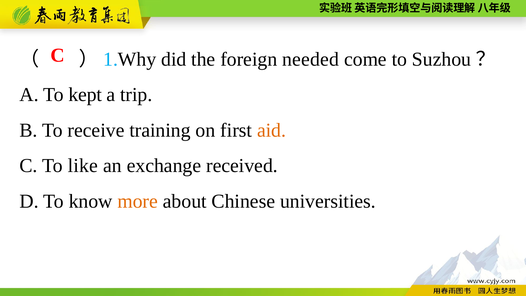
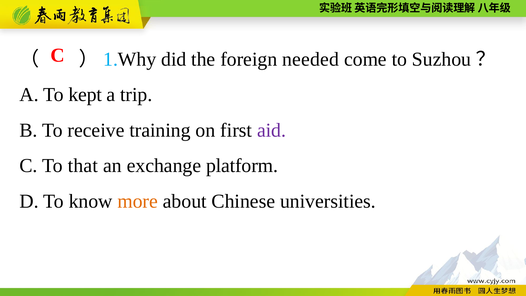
aid colour: orange -> purple (272, 130)
like: like -> that (83, 166)
received: received -> platform (242, 166)
